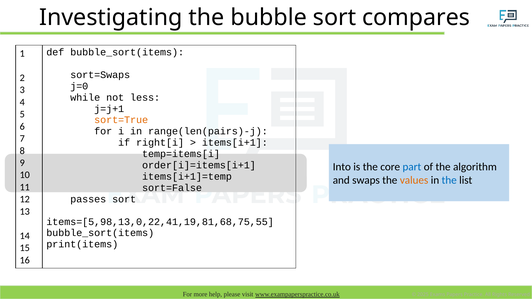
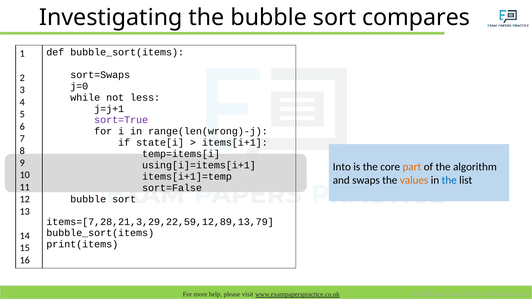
sort=True colour: orange -> purple (121, 120)
range(len(pairs)-j: range(len(pairs)-j -> range(len(wrong)-j (208, 131)
right[i: right[i -> state[i (160, 143)
order[i]=items[i+1: order[i]=items[i+1 -> using[i]=items[i+1 (199, 165)
part colour: blue -> orange (412, 167)
passes: passes -> bubble (88, 199)
items=[5,98,13,0,22,41,19,81,68,75,55: items=[5,98,13,0,22,41,19,81,68,75,55 -> items=[7,28,21,3,29,22,59,12,89,13,79 (160, 222)
